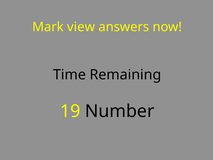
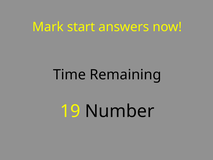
view: view -> start (81, 27)
